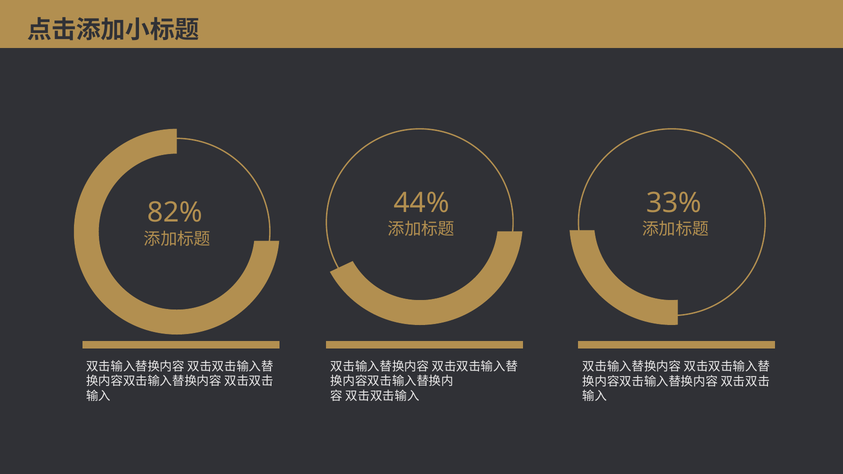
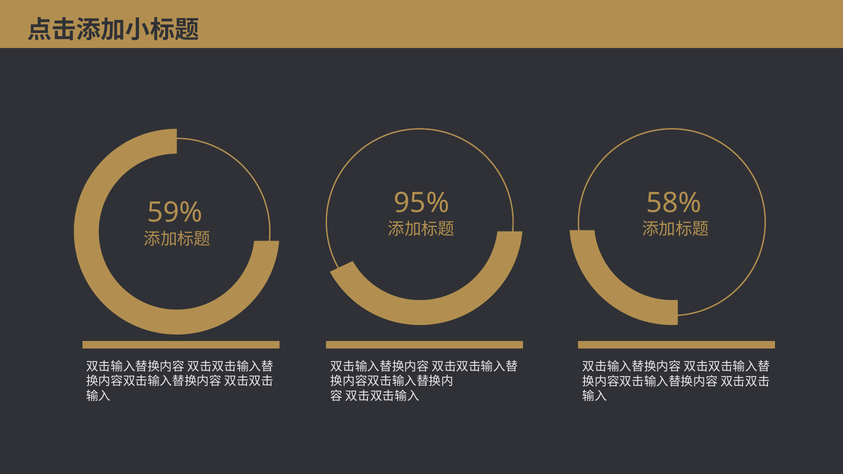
44%: 44% -> 95% (422, 203)
33%: 33% -> 58% (674, 203)
82%: 82% -> 59% (175, 212)
